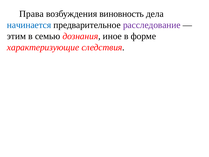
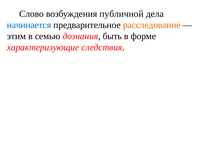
Права: Права -> Слово (32, 14)
виновность: виновность -> публичной (122, 14)
расследование colour: purple -> orange (152, 25)
иное: иное -> быть (112, 36)
